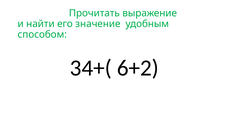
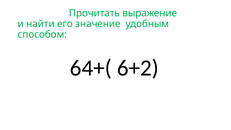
34+(: 34+( -> 64+( (91, 68)
